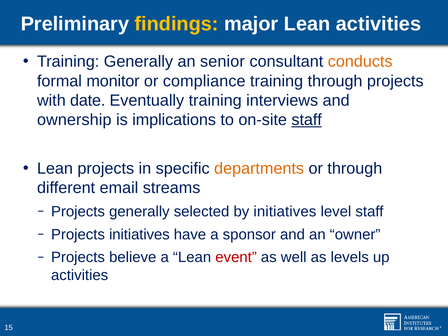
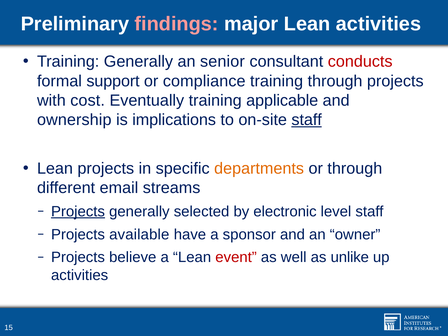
findings colour: yellow -> pink (177, 24)
conducts colour: orange -> red (360, 62)
monitor: monitor -> support (113, 81)
date: date -> cost (88, 100)
interviews: interviews -> applicable (282, 100)
Projects underline: none -> present (78, 212)
by initiatives: initiatives -> electronic (285, 212)
Projects initiatives: initiatives -> available (139, 234)
levels: levels -> unlike (350, 257)
